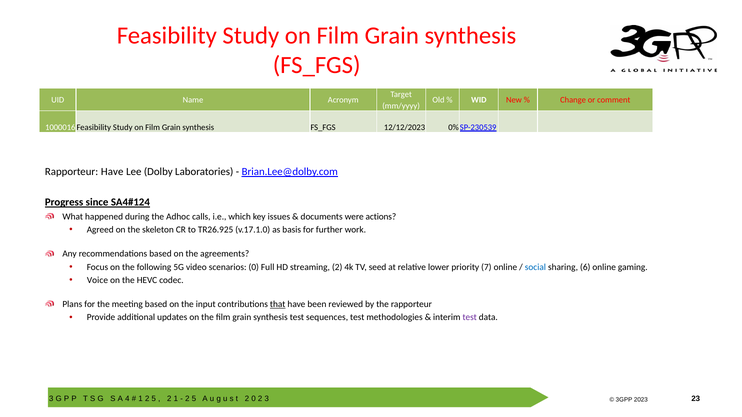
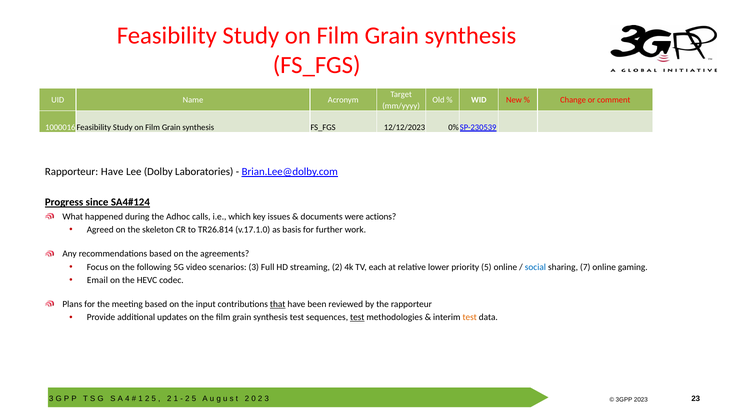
TR26.925: TR26.925 -> TR26.814 (216, 230)
scenarios 0: 0 -> 3 (254, 267)
seed: seed -> each (378, 267)
priority 7: 7 -> 5 (486, 267)
6: 6 -> 7 (585, 267)
Voice: Voice -> Email (97, 280)
test underline: none -> present (357, 318)
test colour: purple -> orange (470, 318)
